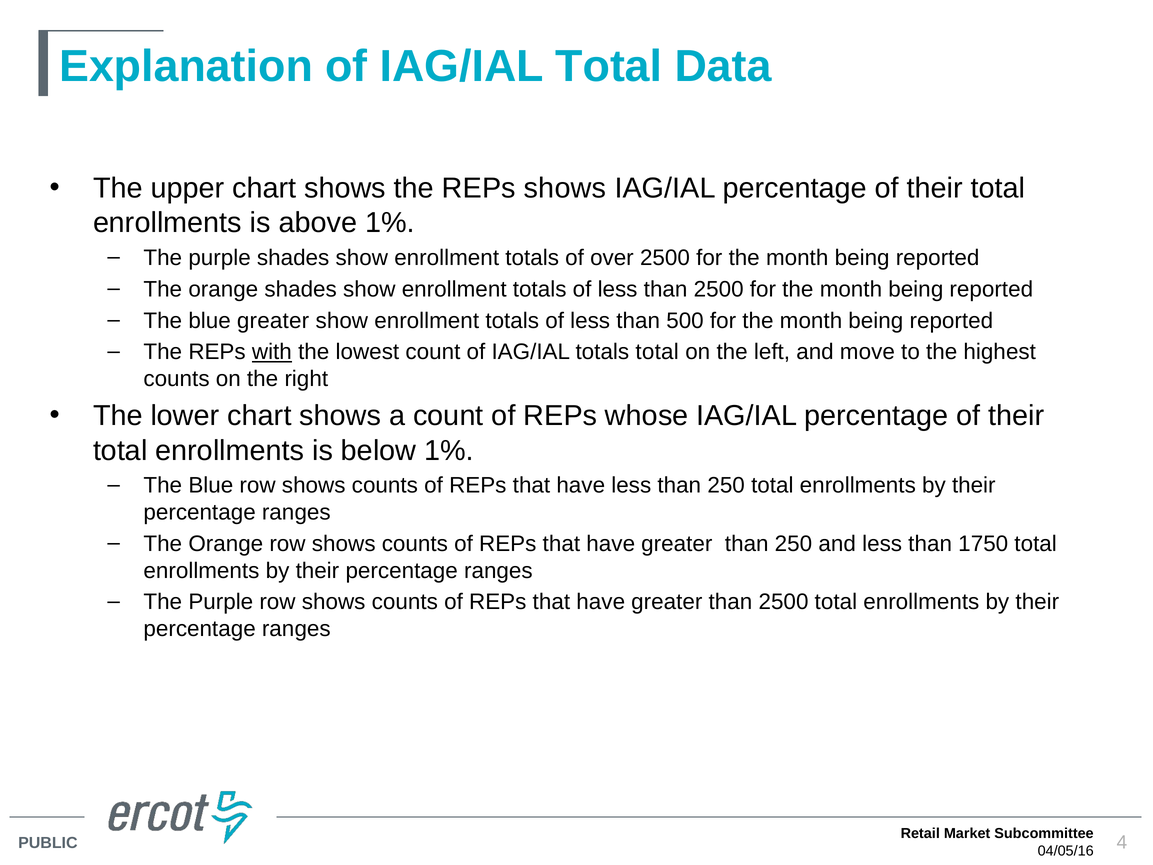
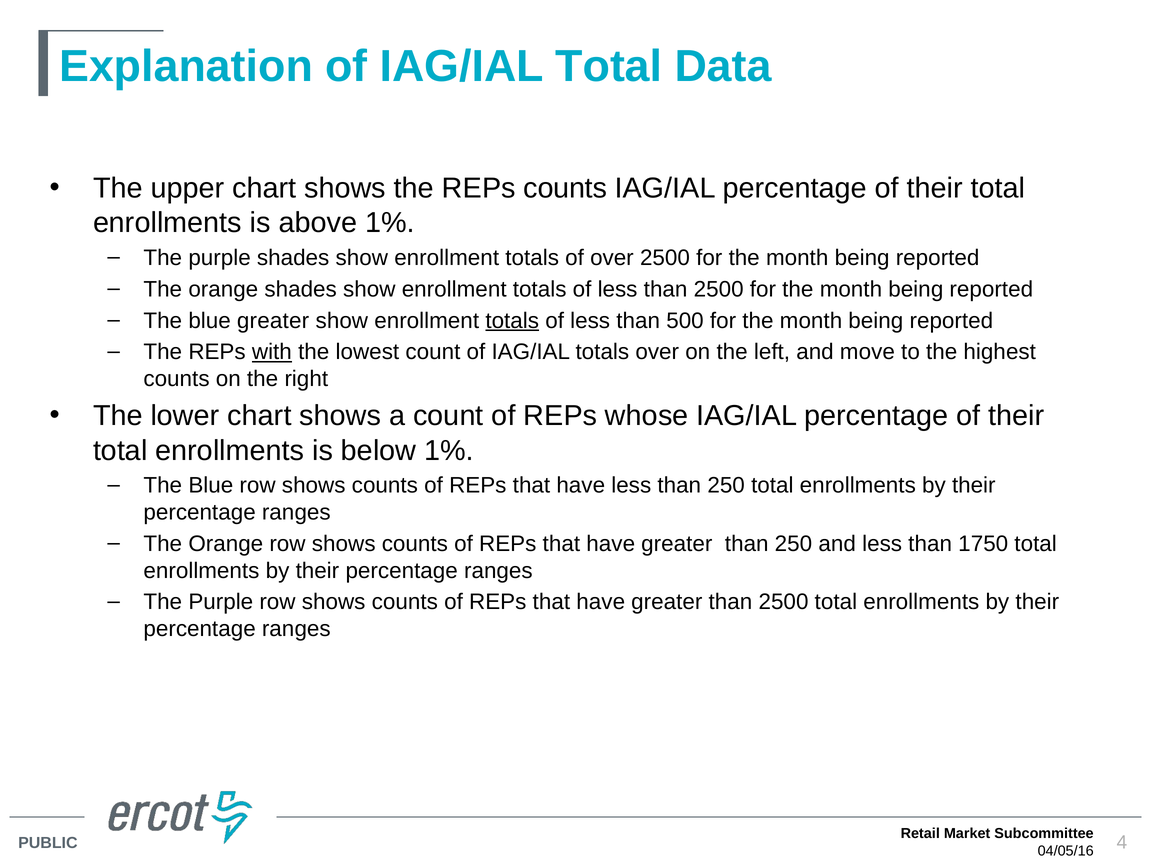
REPs shows: shows -> counts (565, 188)
totals underline: none -> present (512, 321)
totals total: total -> over (657, 352)
